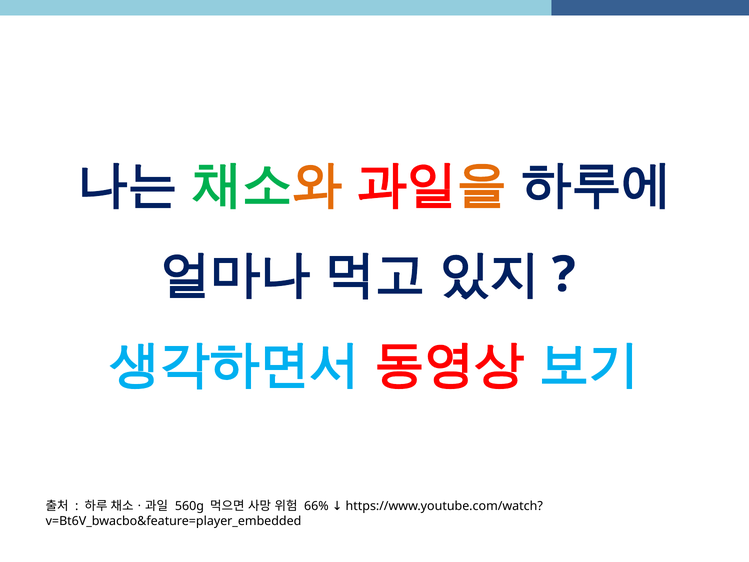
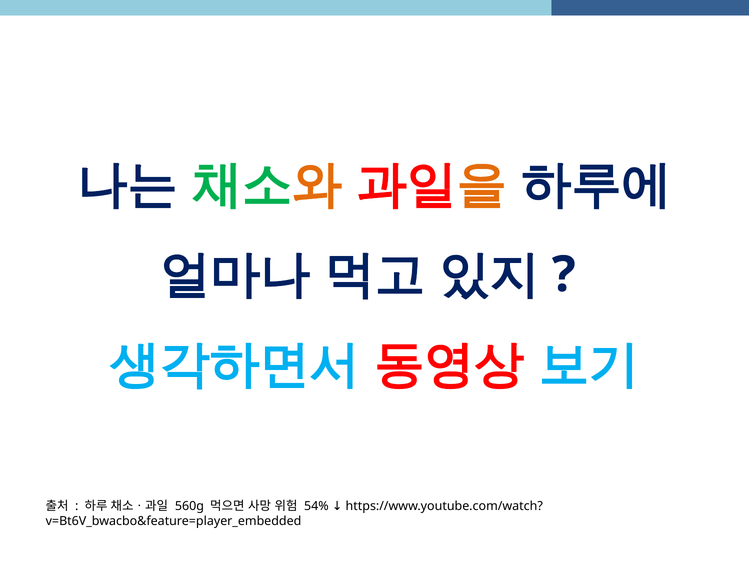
66%: 66% -> 54% (316, 506)
